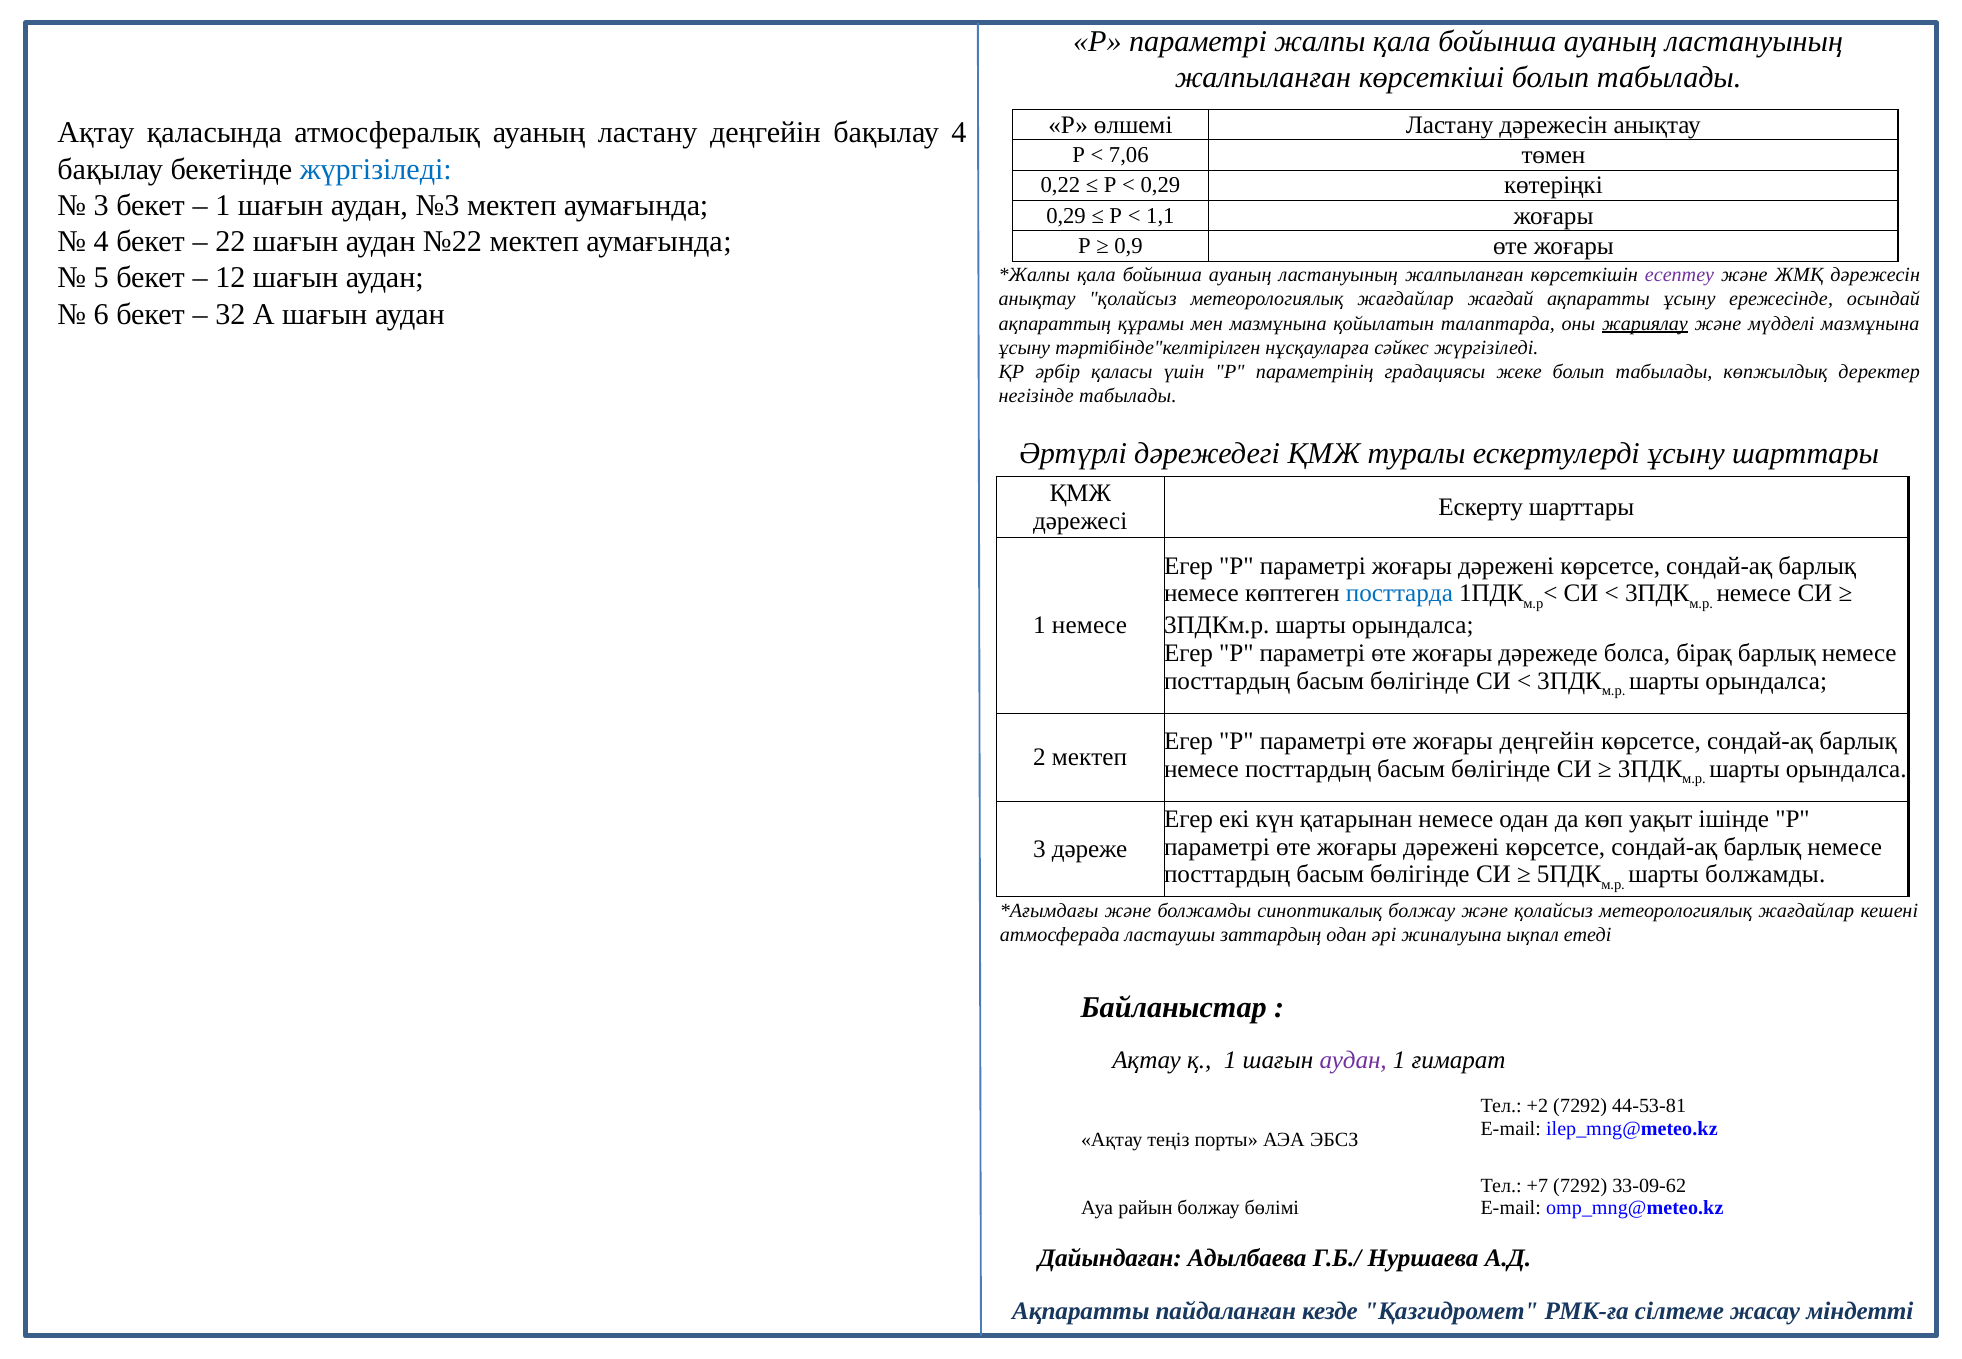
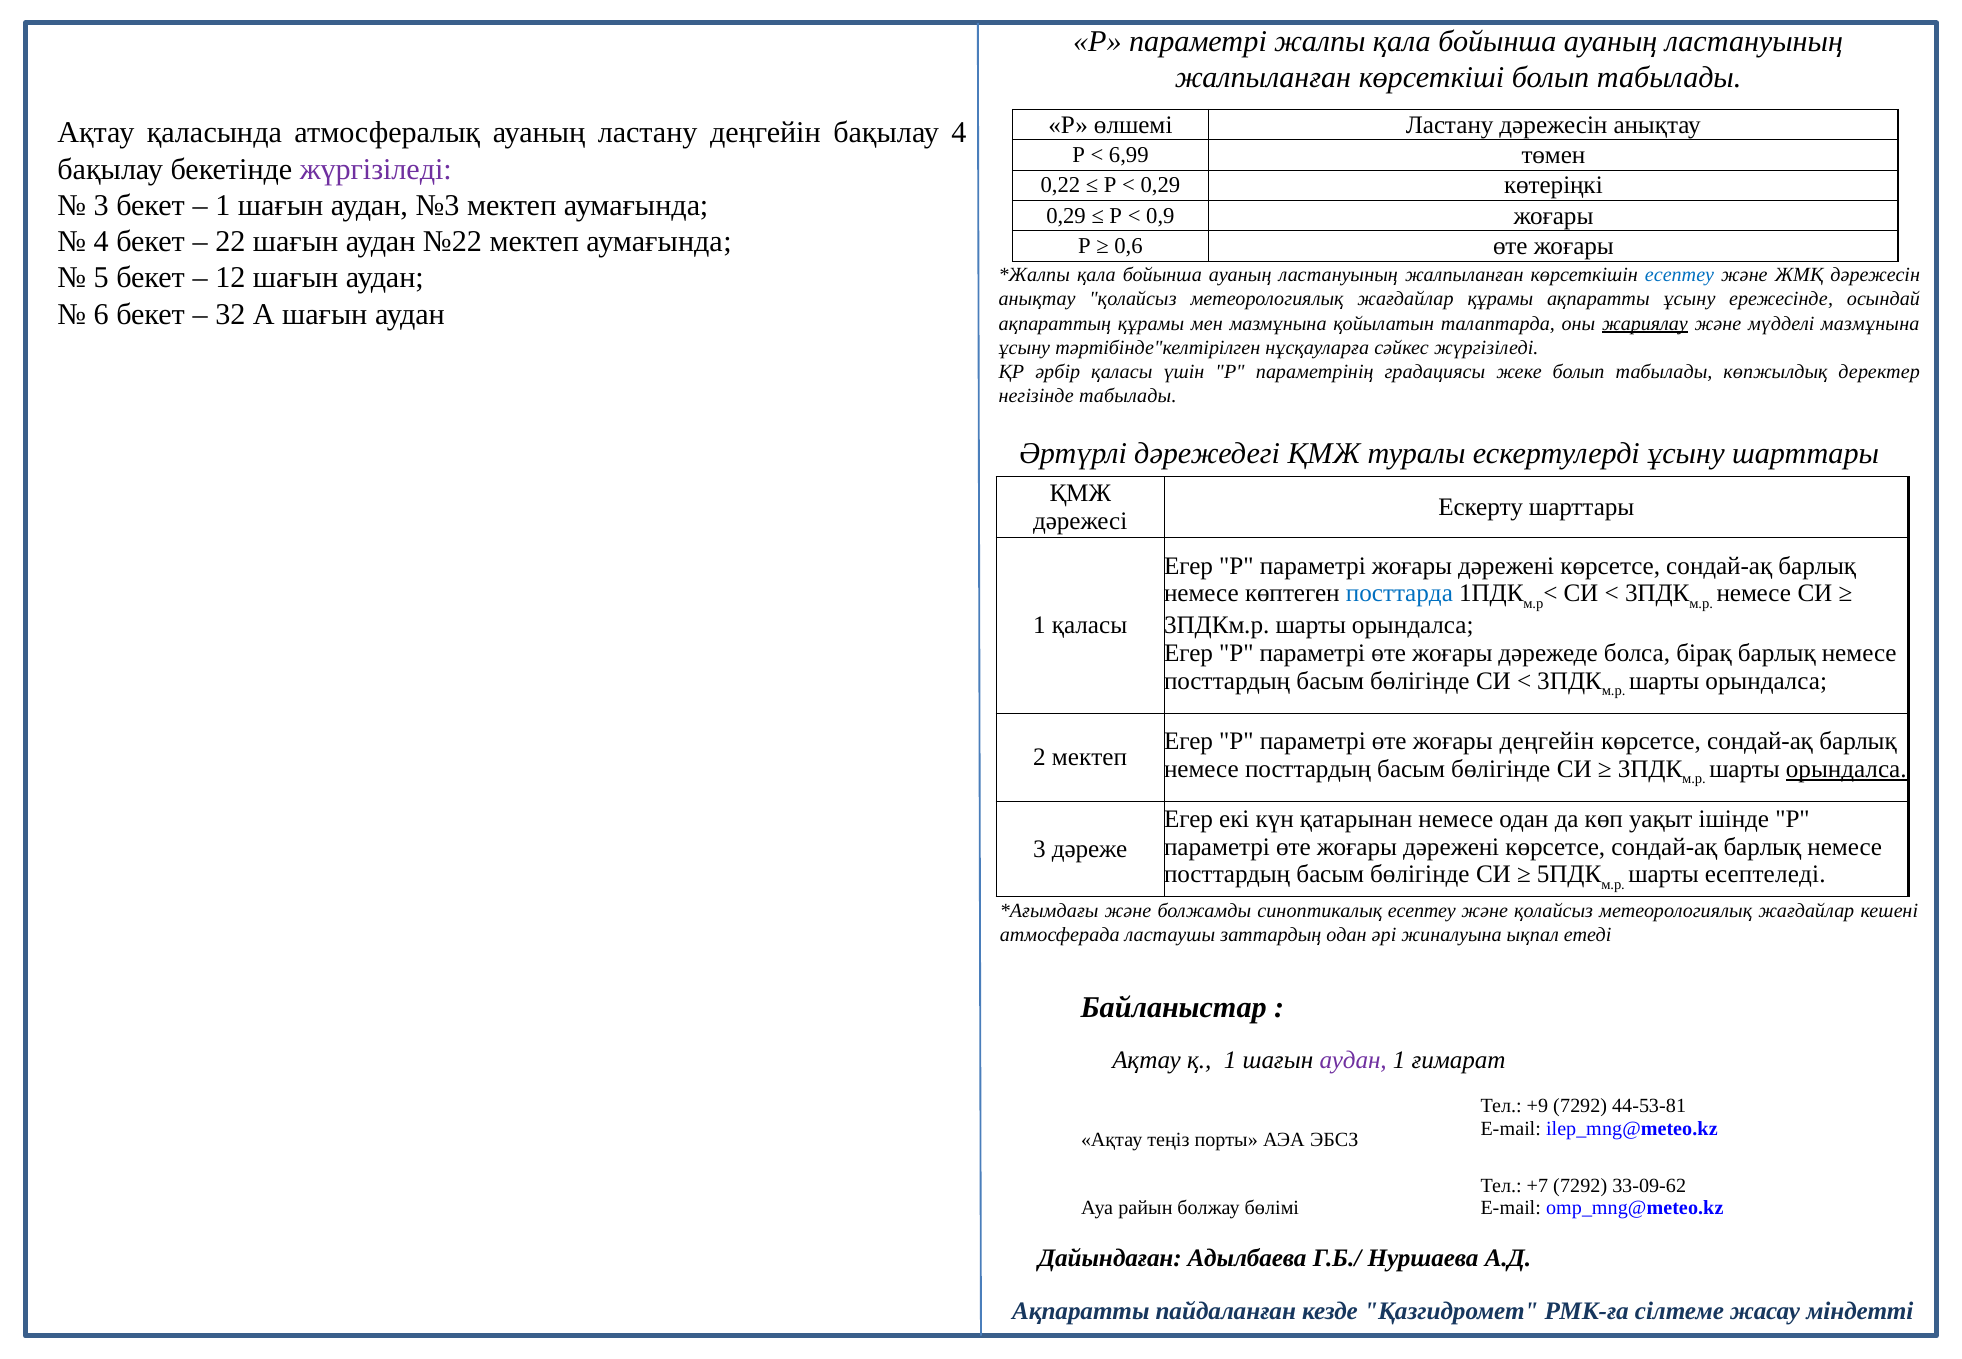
7,06: 7,06 -> 6,99 (1129, 155)
жүргізіледі colour: blue -> purple (376, 169)
1,1: 1,1 -> 0,9 (1160, 216)
0,9: 0,9 -> 0,6 (1129, 246)
есептеу colour: purple -> blue (1680, 275)
жағдайлар жағдай: жағдай -> құрамы (1500, 299)
1 немесе: немесе -> қаласы (1090, 625)
орындалса underline: none -> present (1846, 769)
шарты болжамды: болжамды -> есептеледі (1765, 874)
синоптикалық болжау: болжау -> есептеу (1422, 911)
+2: +2 -> +9 (1537, 1106)
